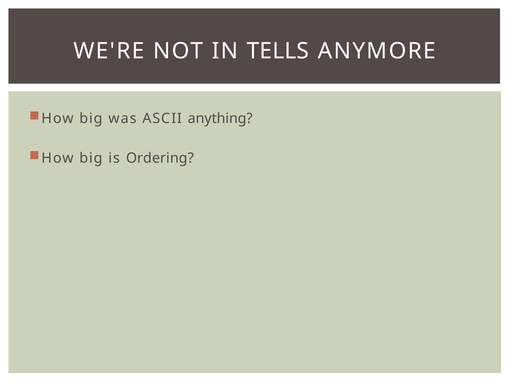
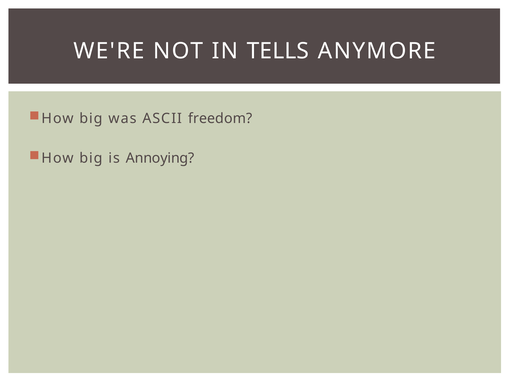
anything: anything -> freedom (220, 118)
Ordering: Ordering -> Annoying (160, 158)
